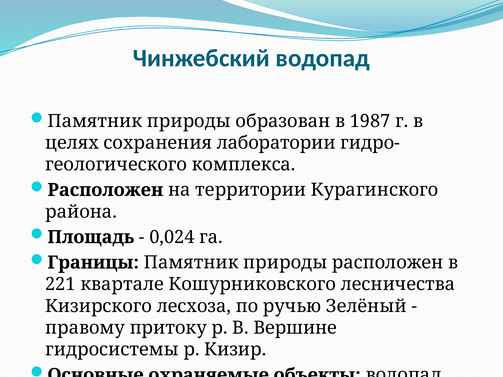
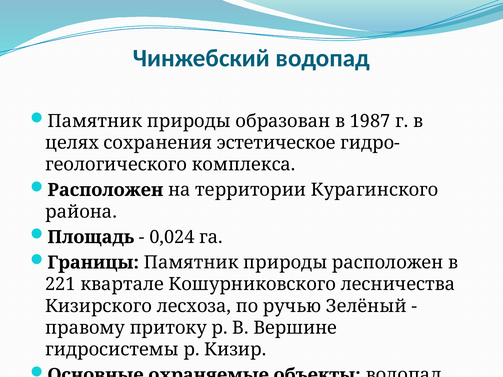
лаборатории: лаборатории -> эстетическое (276, 143)
